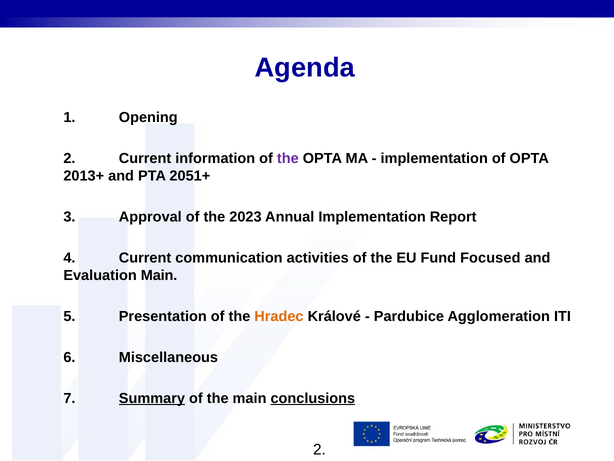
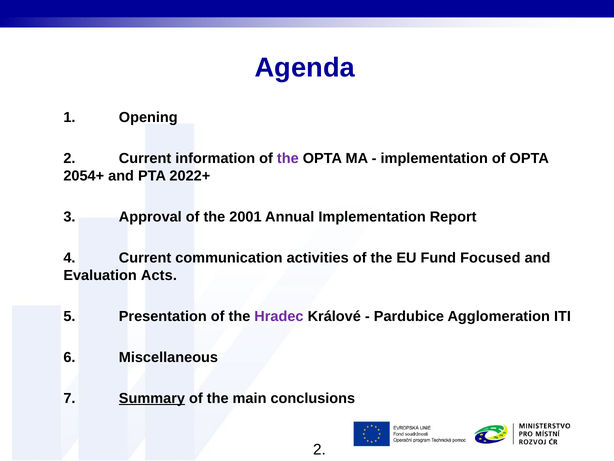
2013+: 2013+ -> 2054+ (84, 176)
2051+: 2051+ -> 2022+ (190, 176)
2023: 2023 -> 2001 (245, 217)
Evaluation Main: Main -> Acts (159, 275)
Hradec colour: orange -> purple (279, 316)
conclusions underline: present -> none (313, 398)
